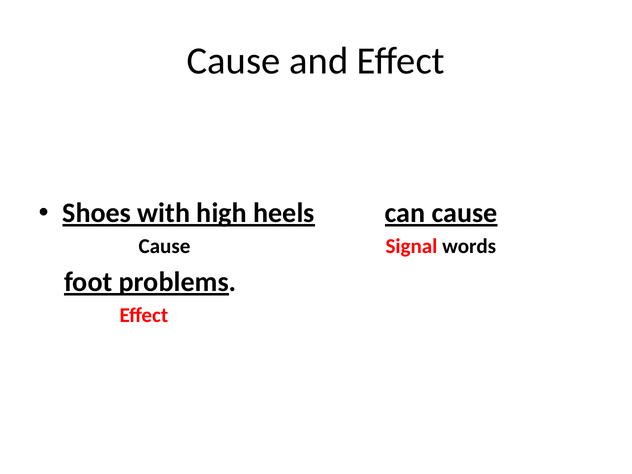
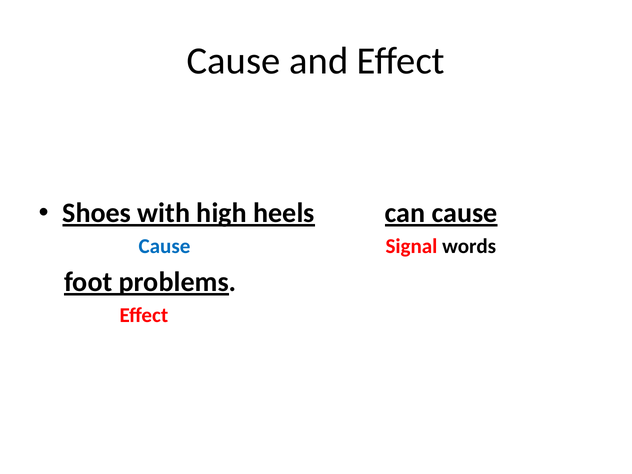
Cause colour: black -> blue (164, 246)
